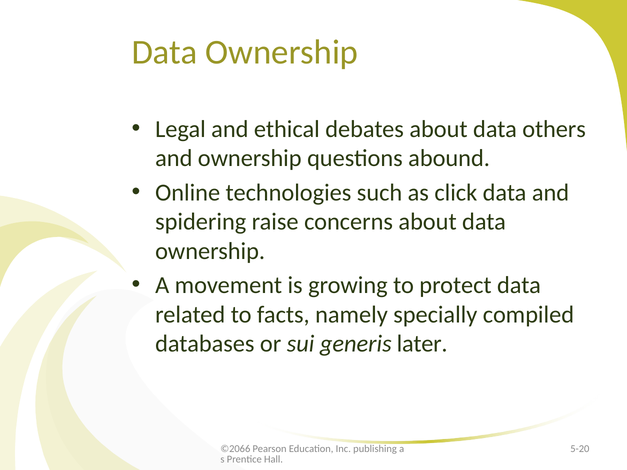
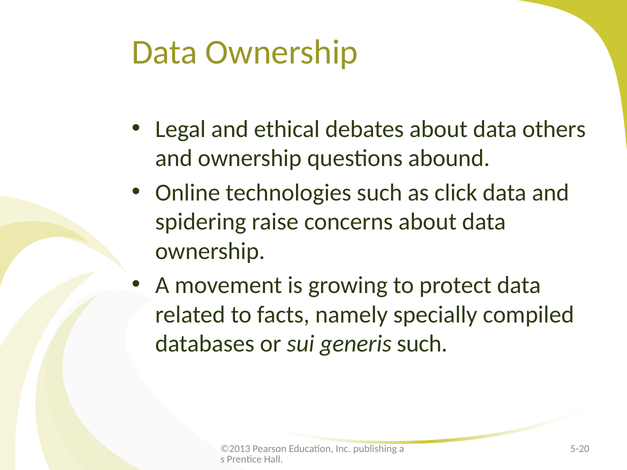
generis later: later -> such (422, 344)
©2066: ©2066 -> ©2013 (235, 449)
